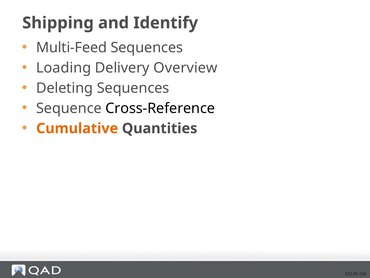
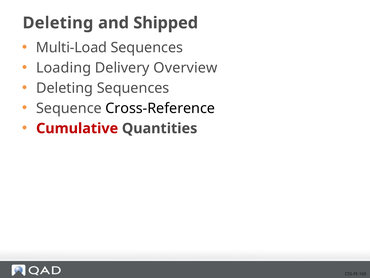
Shipping: Shipping -> Deleting (58, 23)
Identify: Identify -> Shipped (166, 23)
Multi-Feed: Multi-Feed -> Multi-Load (72, 48)
Cumulative colour: orange -> red (77, 128)
